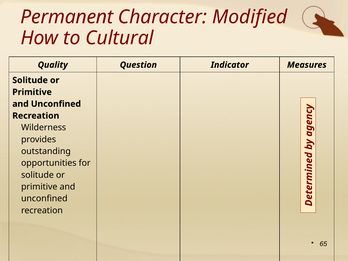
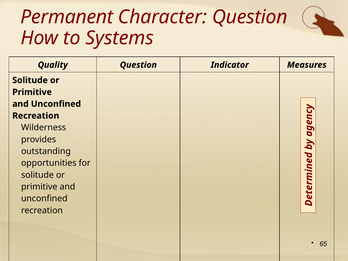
Character Modified: Modified -> Question (250, 17)
Cultural: Cultural -> Systems (120, 38)
